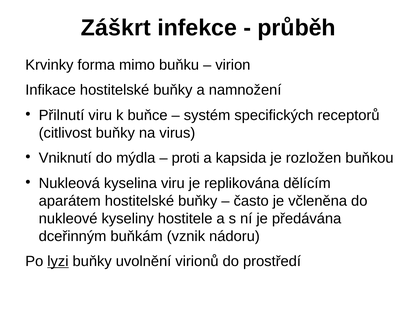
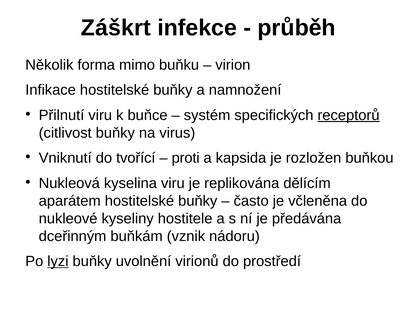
Krvinky: Krvinky -> Několik (49, 65)
receptorů underline: none -> present (349, 115)
mýdla: mýdla -> tvořící (136, 158)
